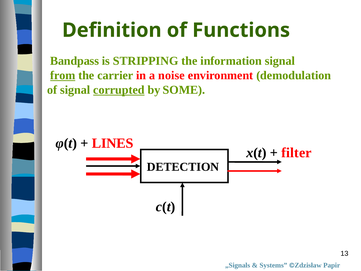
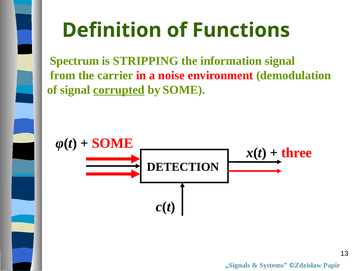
Bandpass: Bandpass -> Spectrum (75, 61)
from underline: present -> none (63, 75)
LINES: LINES -> SOME (113, 143)
filter: filter -> three (297, 152)
